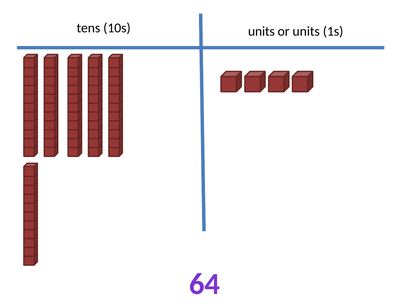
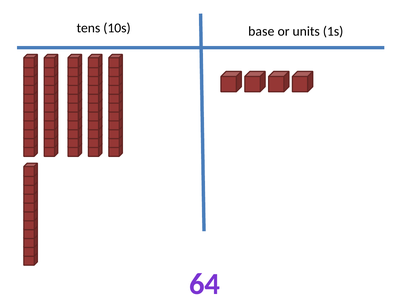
10s units: units -> base (261, 32)
